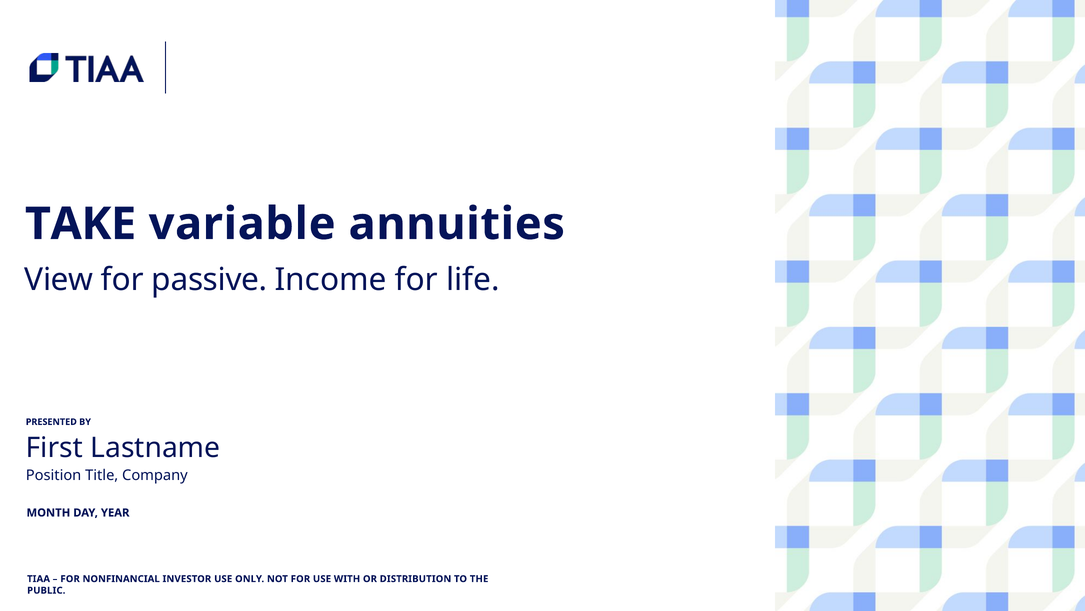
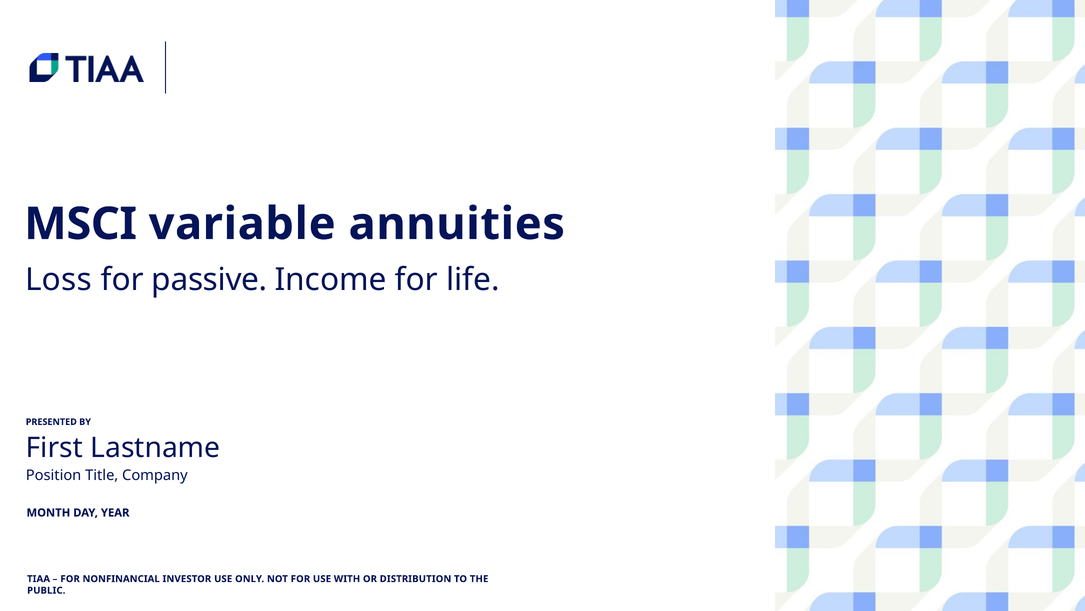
TAKE: TAKE -> MSCI (81, 224)
View: View -> Loss (59, 279)
